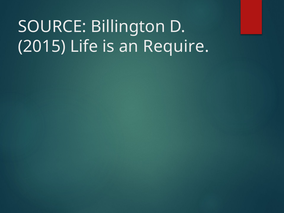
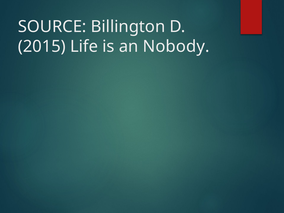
Require: Require -> Nobody (176, 46)
